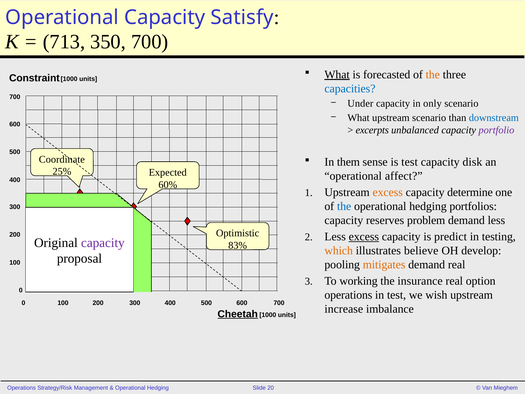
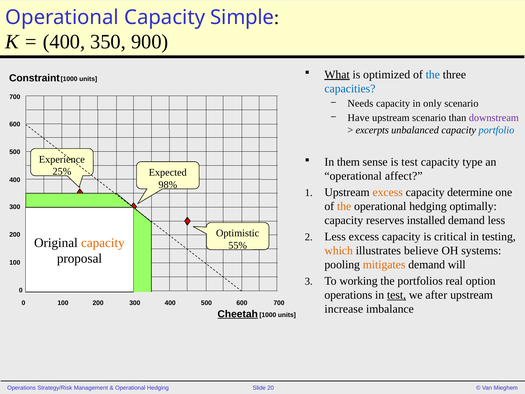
Satisfy: Satisfy -> Simple (242, 17)
713: 713 -> 400 (64, 42)
350 700: 700 -> 900 (150, 42)
forecasted: forecasted -> optimized (387, 74)
the colour: orange -> blue (433, 74)
Under: Under -> Needs (360, 104)
What: What -> Have (358, 118)
downstream colour: blue -> purple (494, 118)
portfolio colour: purple -> blue (496, 130)
Coordinate: Coordinate -> Experience (62, 159)
disk: disk -> type (472, 162)
60%: 60% -> 98% (168, 185)
the colour: blue -> orange (344, 206)
portfolios: portfolios -> optimally (473, 206)
problem: problem -> installed (426, 220)
excess underline: present -> none (364, 237)
predict: predict -> critical (451, 237)
capacity colour: purple -> orange (103, 243)
83%: 83% -> 55% (238, 245)
develop: develop -> systems (481, 251)
demand real: real -> will (457, 265)
insurance: insurance -> portfolios (420, 281)
test underline: none -> present (397, 295)
wish: wish -> after (436, 295)
